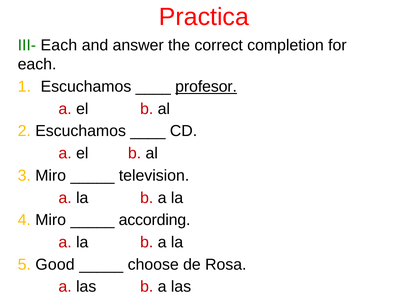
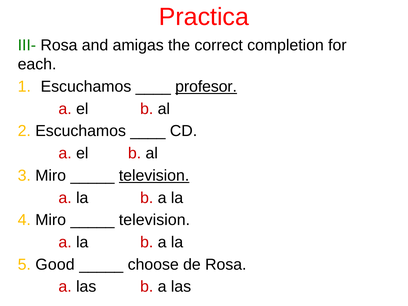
III- Each: Each -> Rosa (59, 45)
answer: answer -> amigas (138, 45)
television underline: none -> present (154, 176)
according: according -> television (154, 220)
